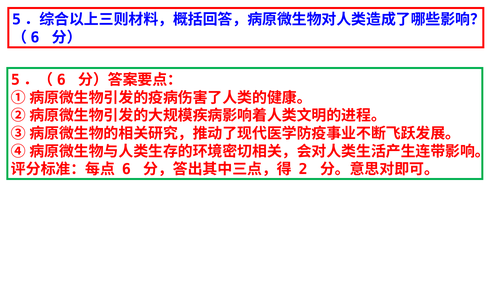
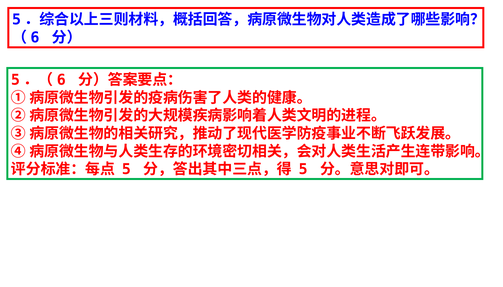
6: 6 -> 5 (126, 169)
2: 2 -> 5 (303, 169)
